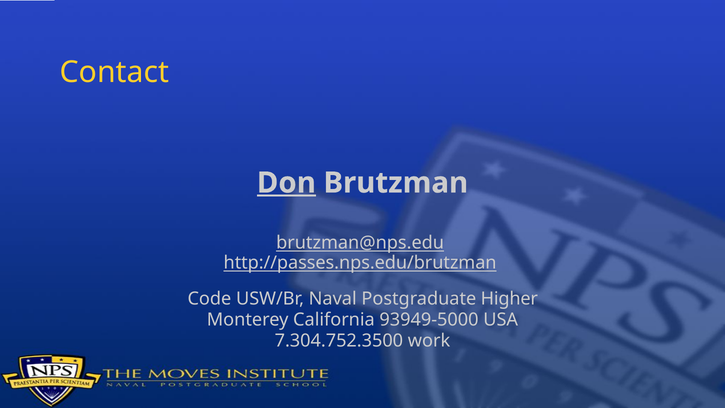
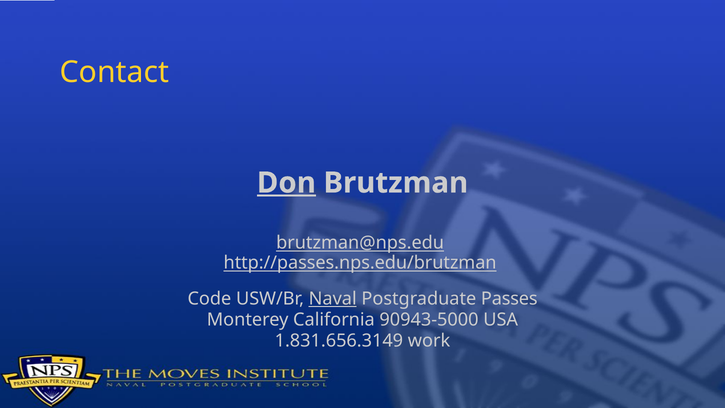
Naval underline: none -> present (333, 299)
Higher: Higher -> Passes (509, 299)
93949-5000: 93949-5000 -> 90943-5000 (429, 320)
7.304.752.3500: 7.304.752.3500 -> 1.831.656.3149 (339, 341)
